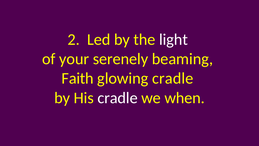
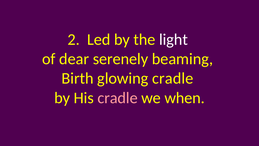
your: your -> dear (74, 59)
Faith: Faith -> Birth (78, 78)
cradle colour: white -> pink (118, 98)
